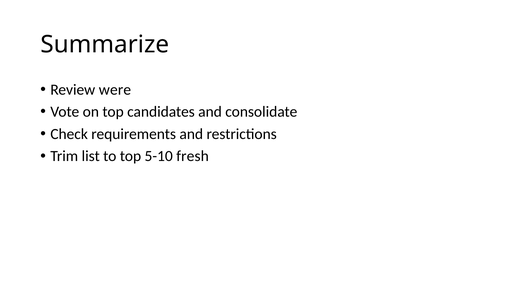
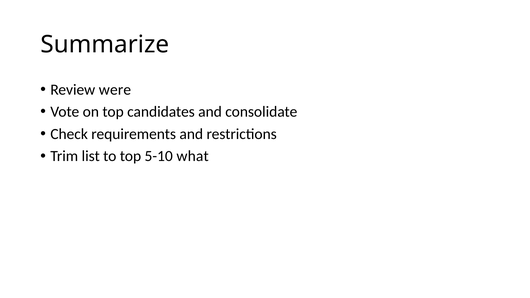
fresh: fresh -> what (193, 156)
